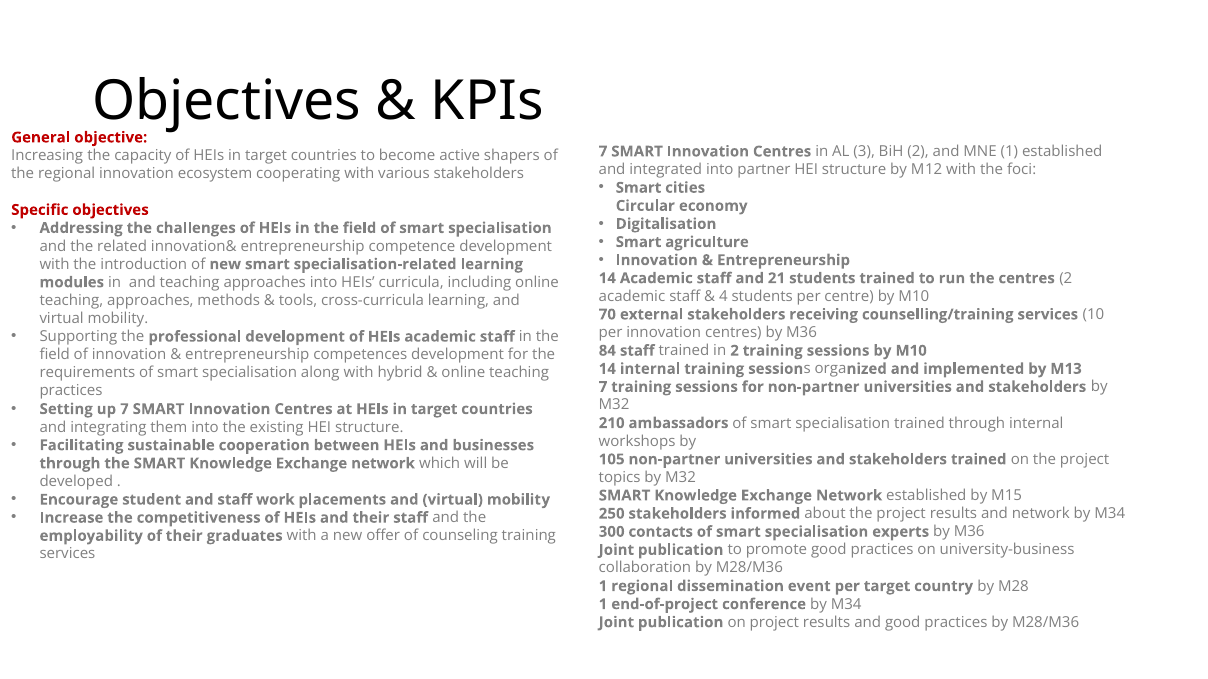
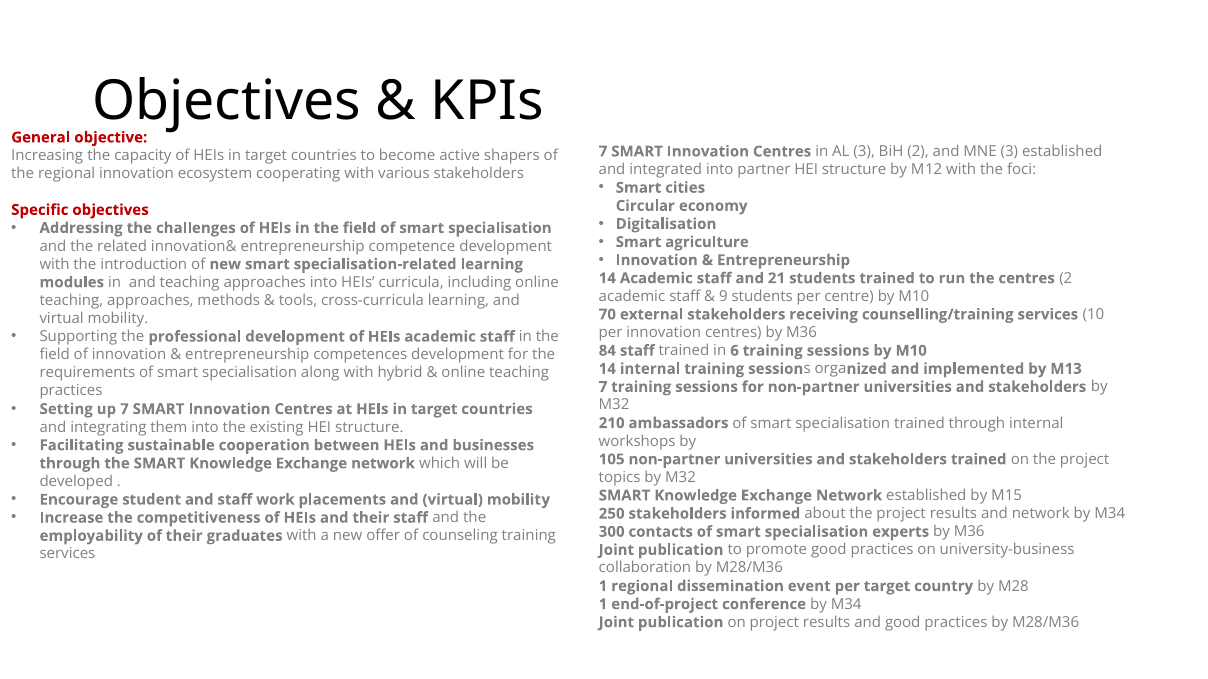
MNE 1: 1 -> 3 (1009, 152)
4: 4 -> 9 (723, 297)
in 2: 2 -> 6 (735, 351)
